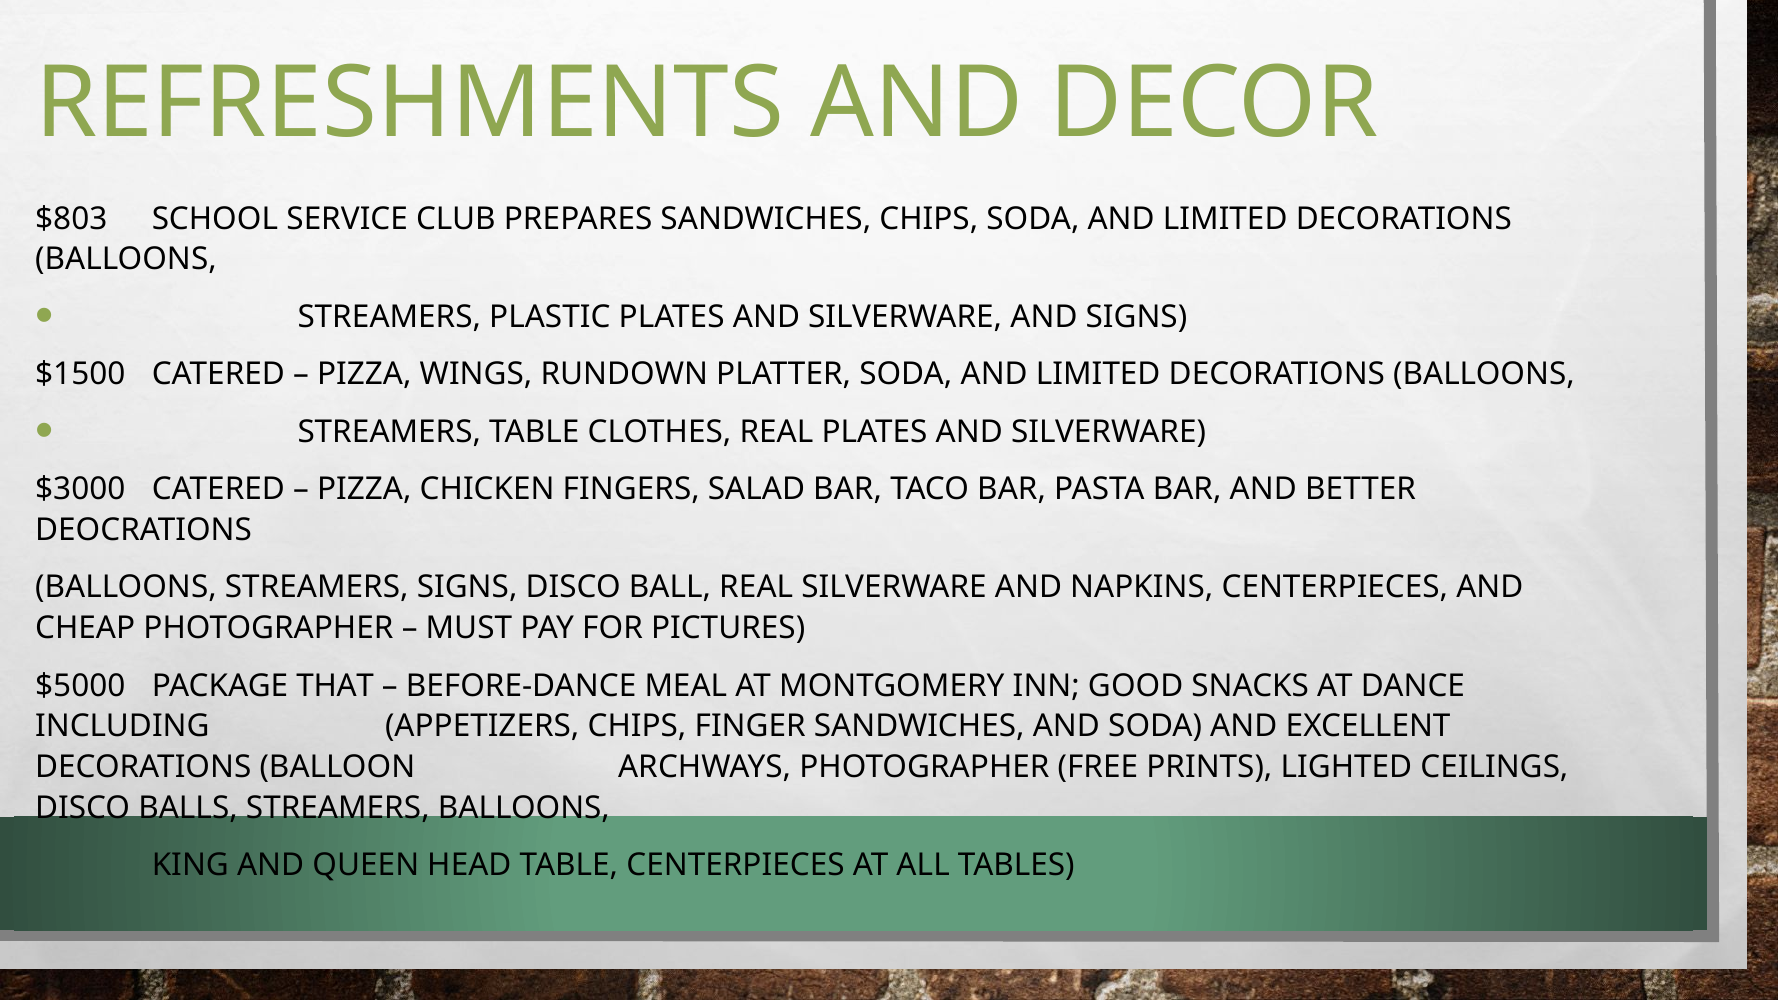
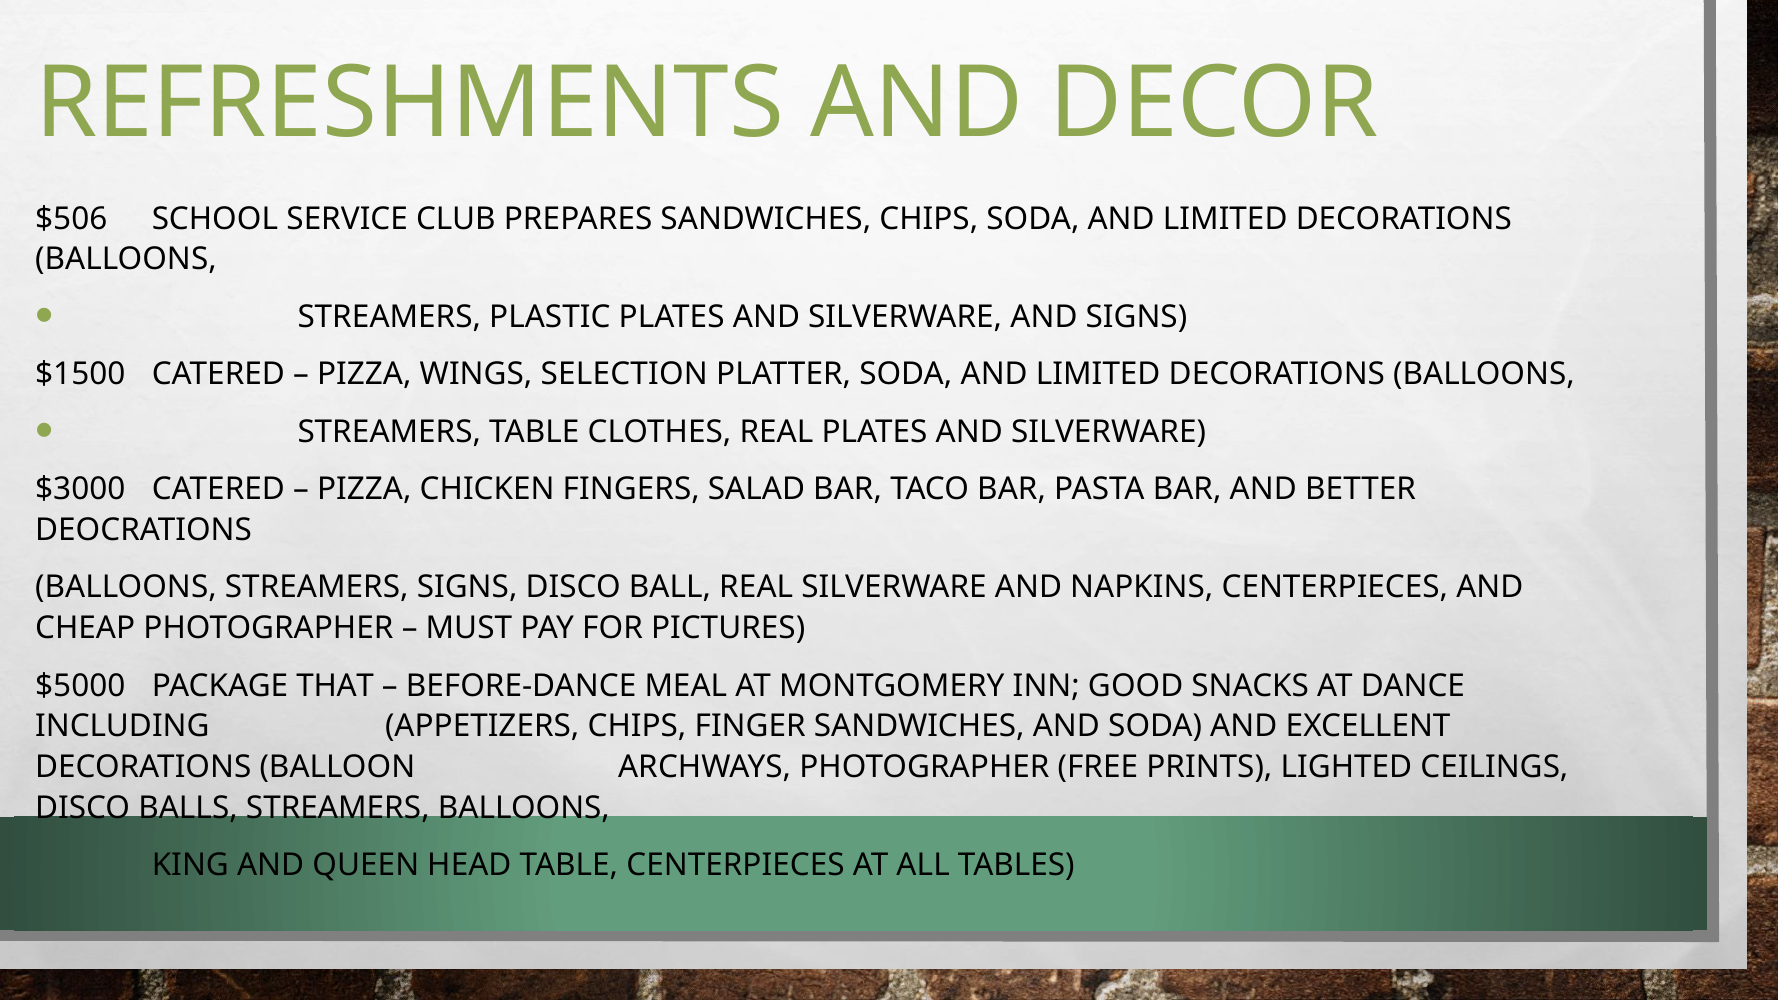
$803: $803 -> $506 (71, 219)
RUNDOWN: RUNDOWN -> SELECTION (624, 374)
